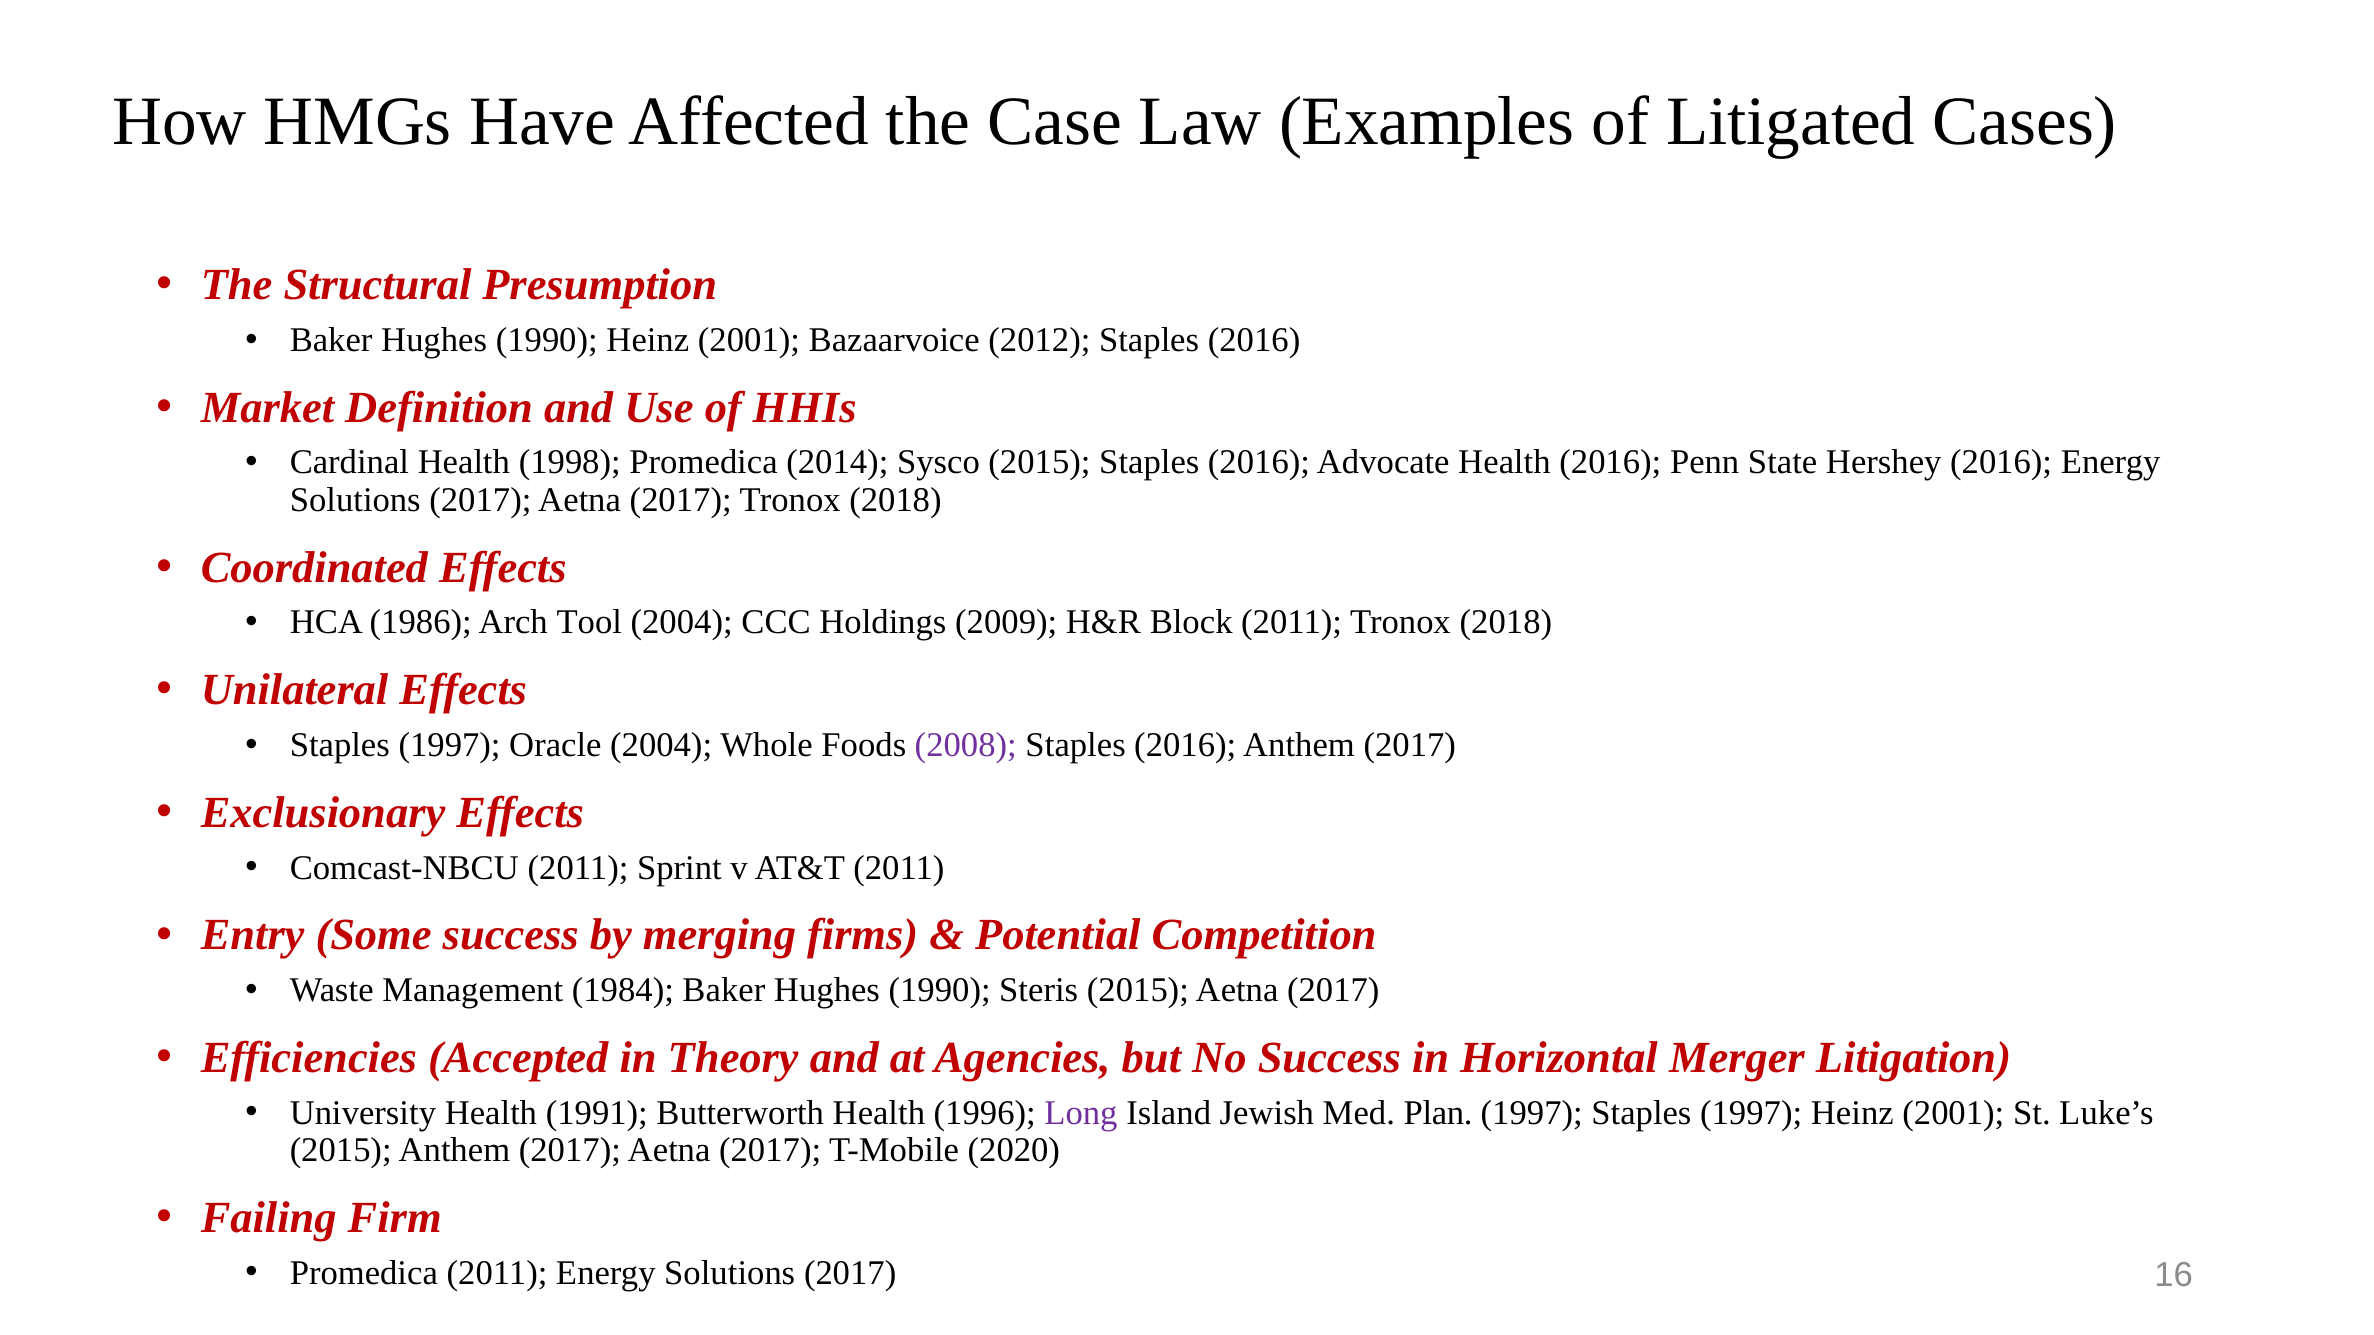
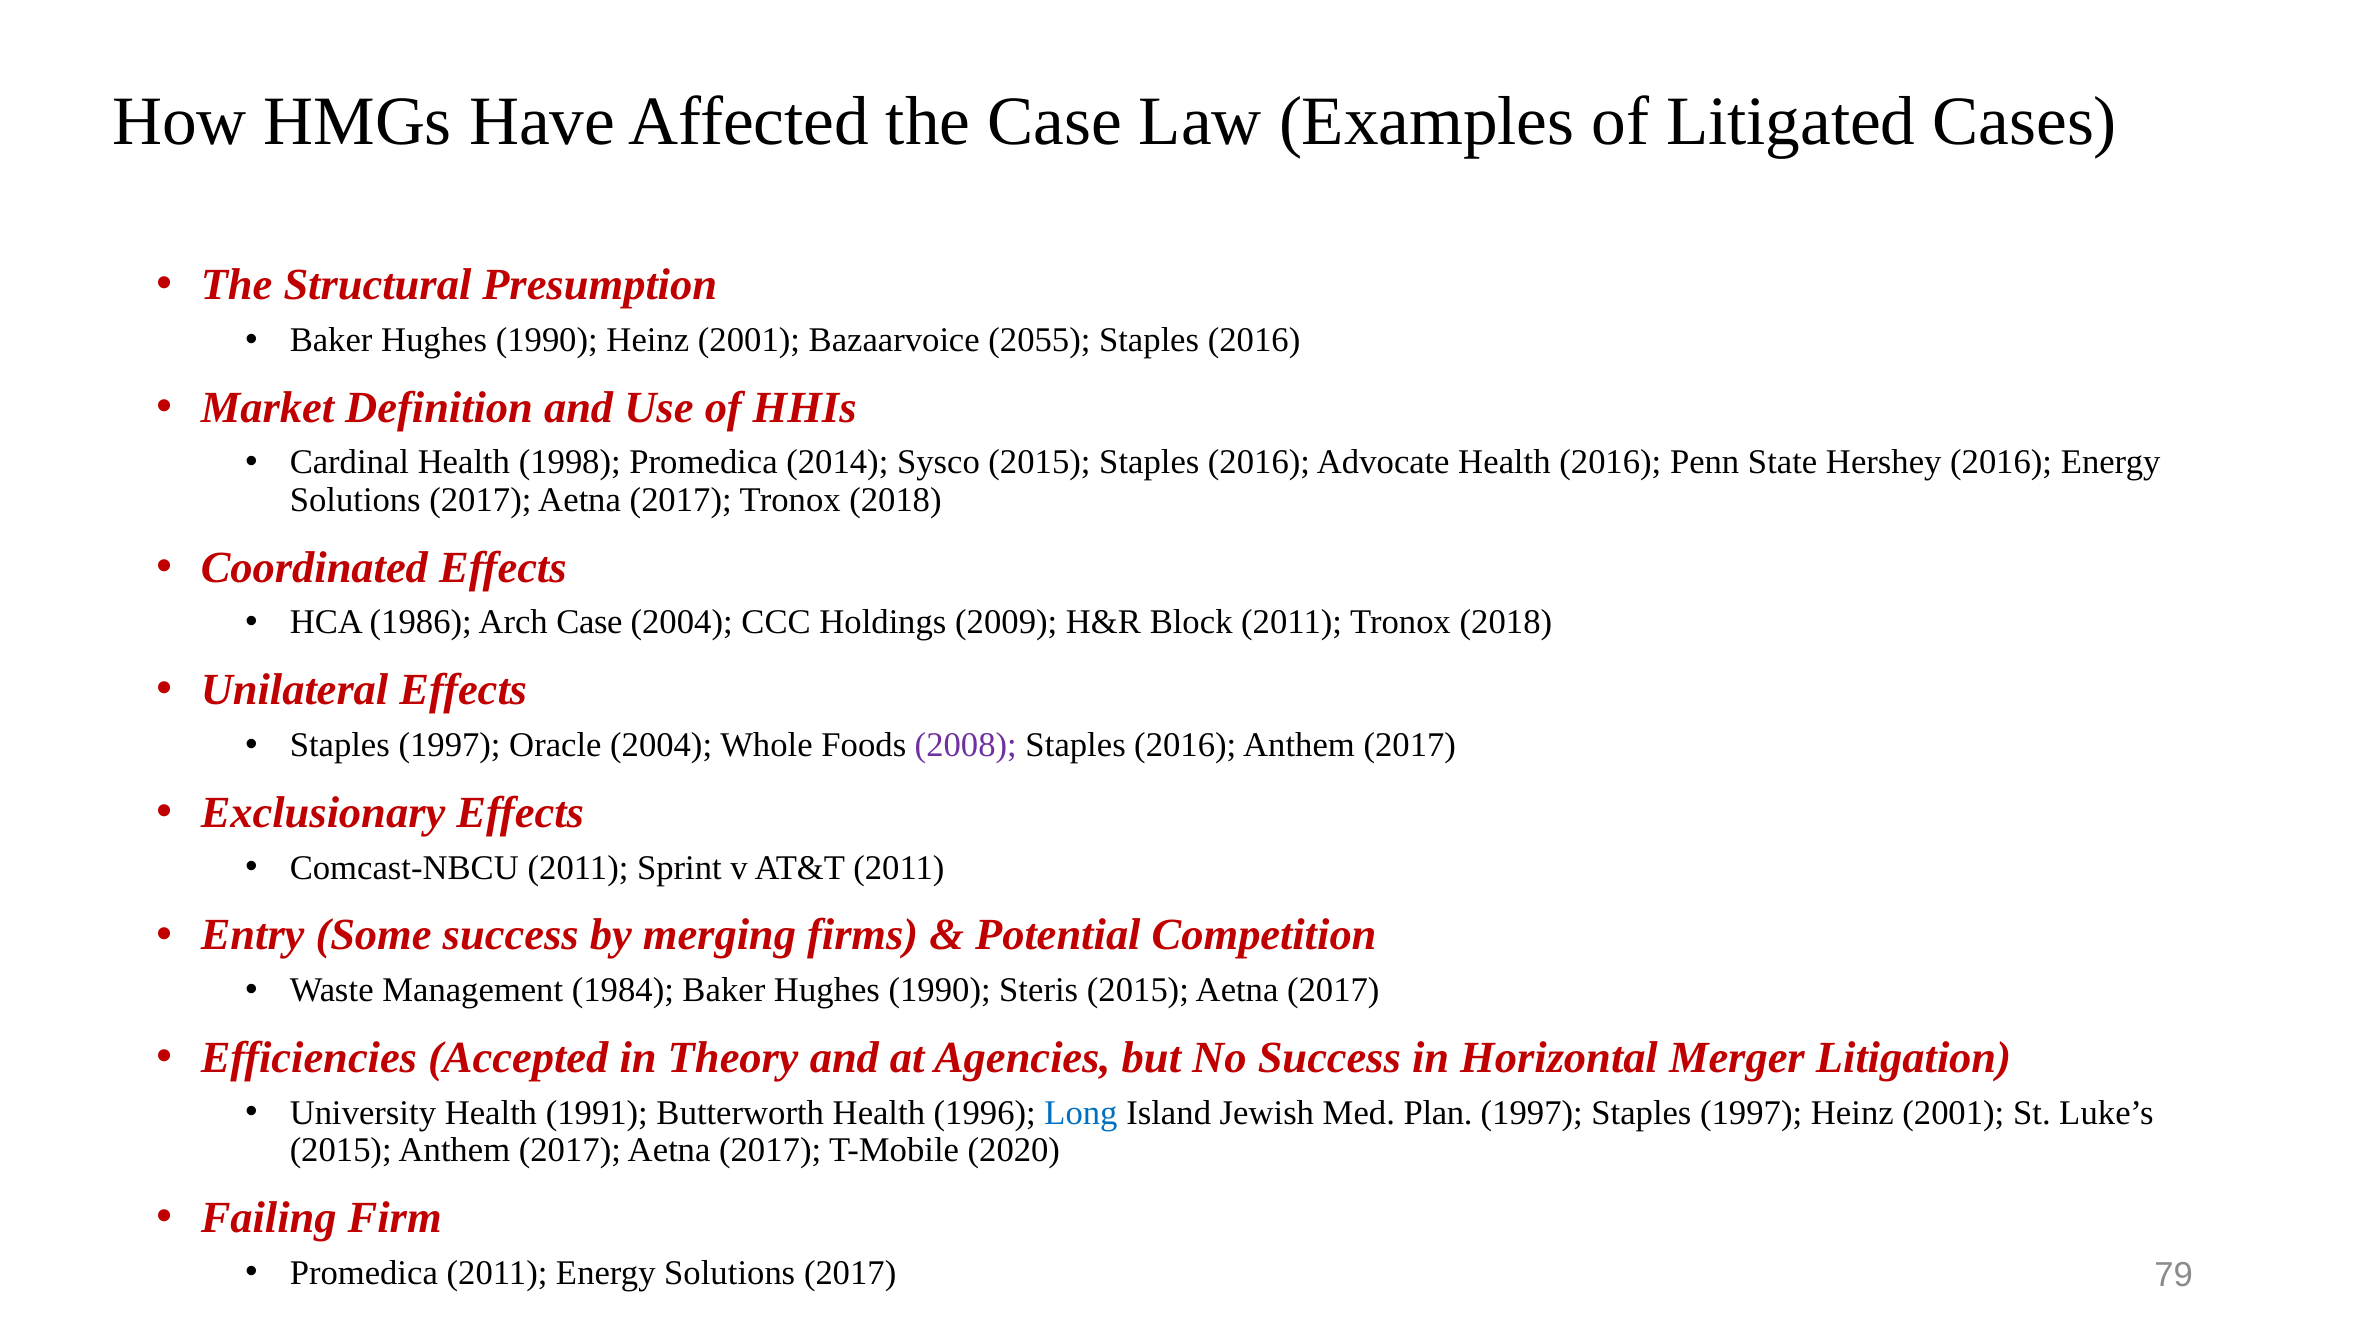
2012: 2012 -> 2055 (1039, 340)
Arch Tool: Tool -> Case (589, 623)
Long colour: purple -> blue (1081, 1113)
16: 16 -> 79 (2174, 1276)
